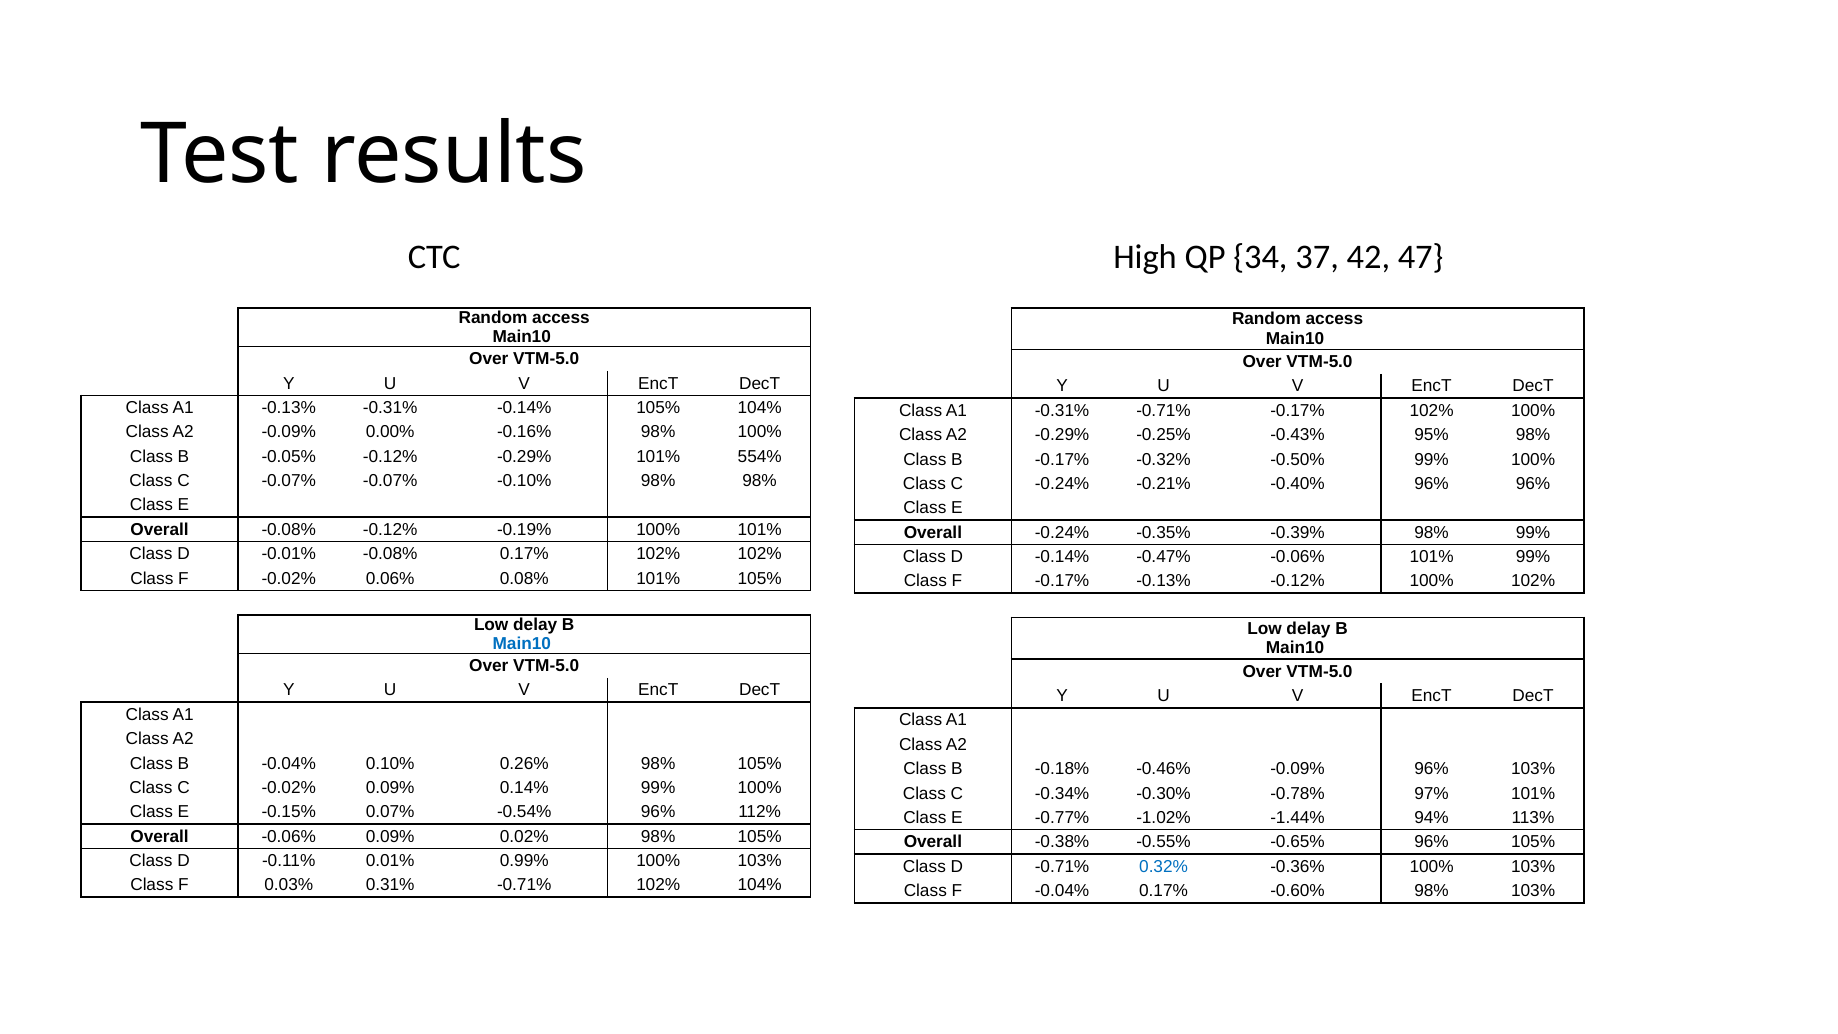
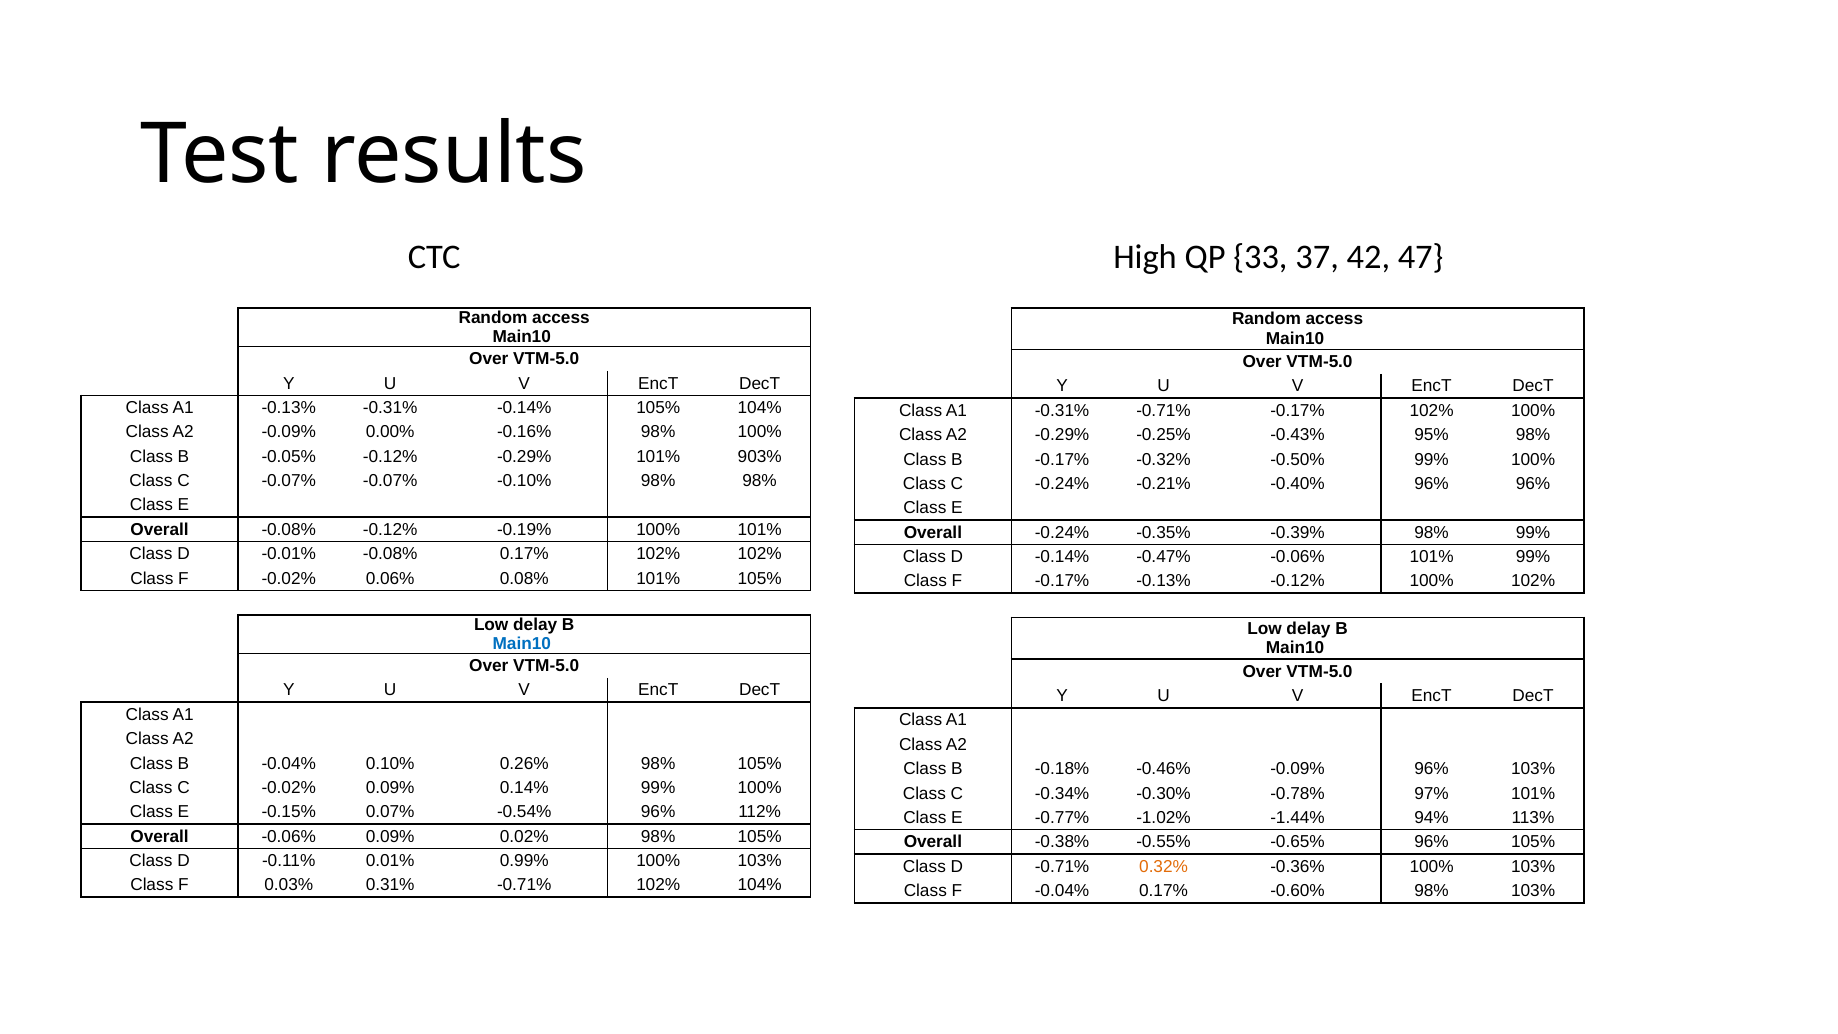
34: 34 -> 33 (1260, 257)
554%: 554% -> 903% (760, 456)
0.32% colour: blue -> orange (1164, 866)
